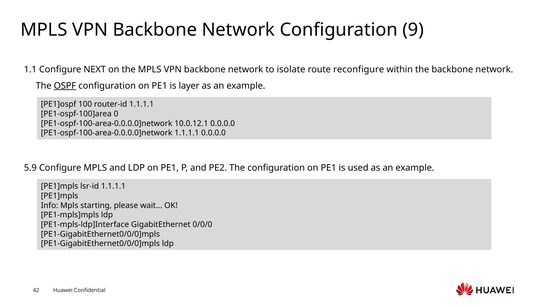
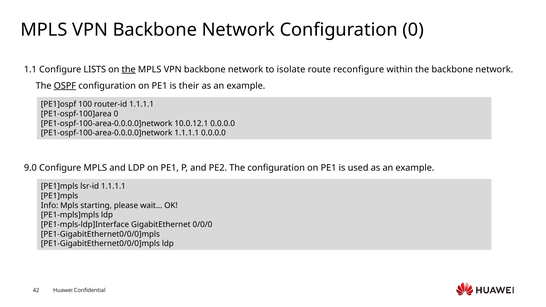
Configuration 9: 9 -> 0 (413, 30)
NEXT: NEXT -> LISTS (95, 69)
the underline: none -> present (129, 69)
layer: layer -> their (189, 86)
5.9: 5.9 -> 9.0 (30, 168)
